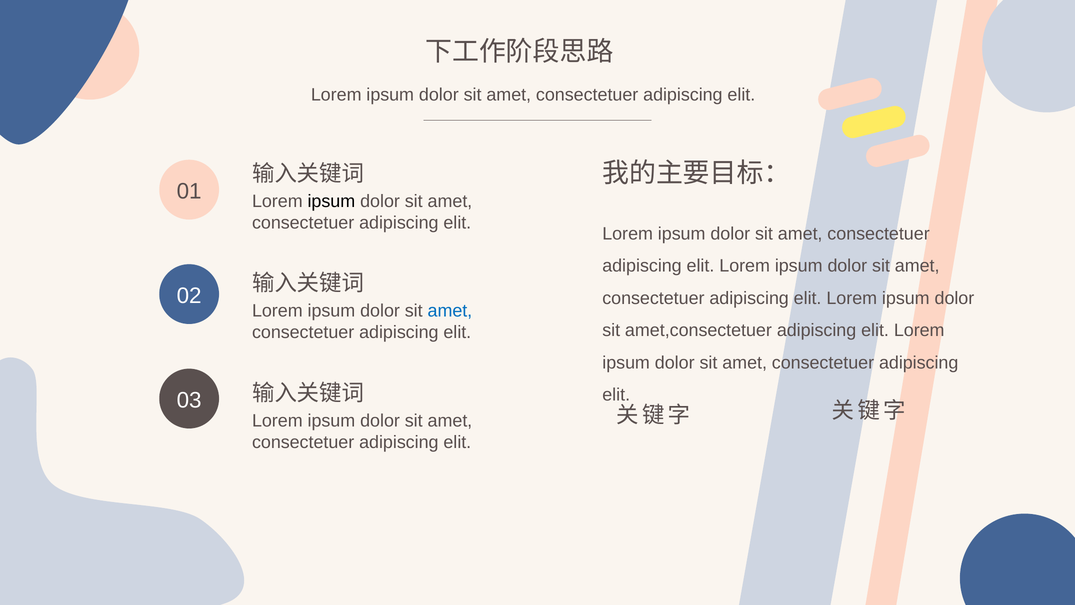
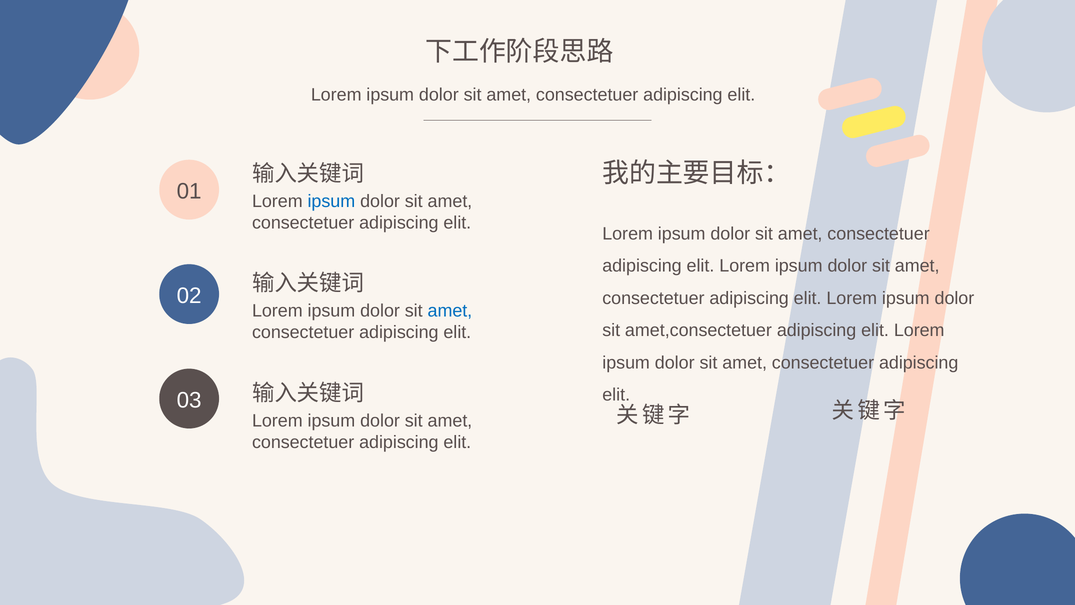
ipsum colour: black -> blue (331, 201)
